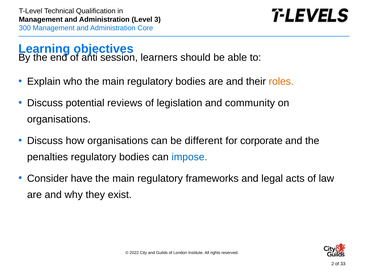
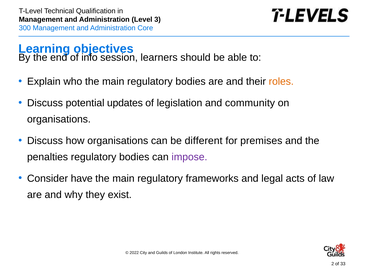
anti: anti -> info (89, 58)
reviews: reviews -> updates (125, 103)
corporate: corporate -> premises (261, 141)
impose colour: blue -> purple (189, 157)
